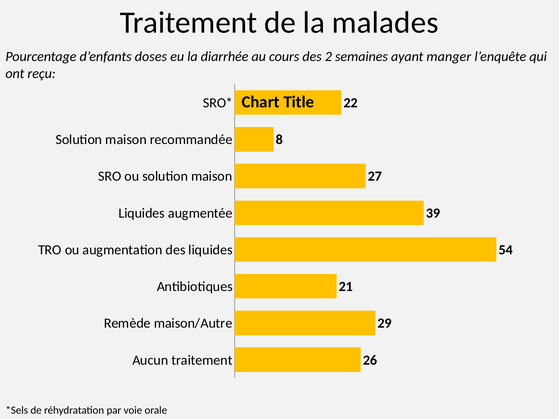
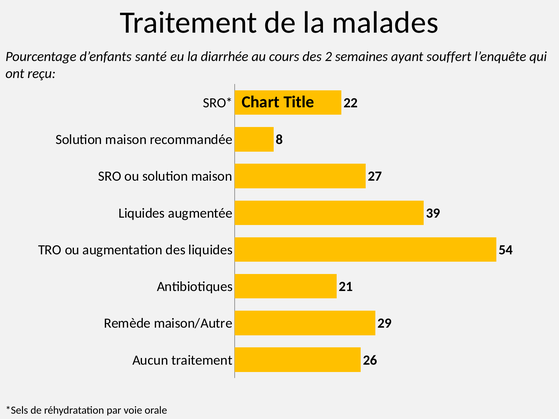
doses: doses -> santé (151, 57)
manger: manger -> souffert (449, 57)
